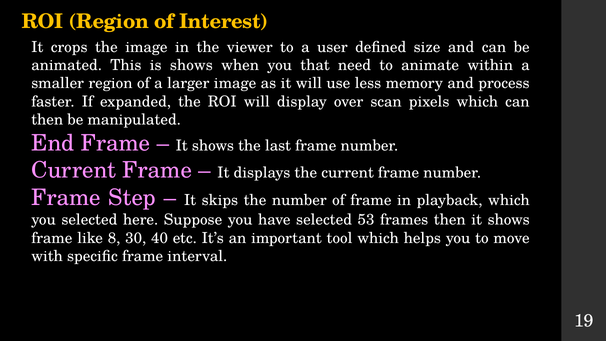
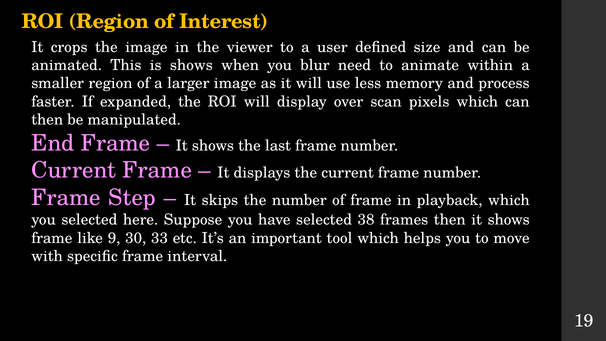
that: that -> blur (315, 65)
53: 53 -> 38 (366, 220)
8: 8 -> 9 (114, 238)
40: 40 -> 33 (160, 238)
